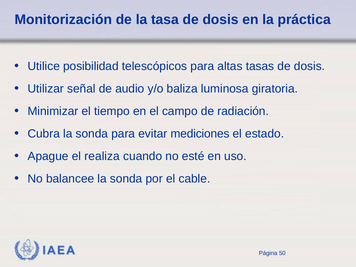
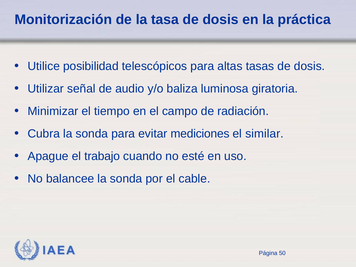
estado: estado -> similar (265, 134)
realiza: realiza -> trabajo (102, 156)
